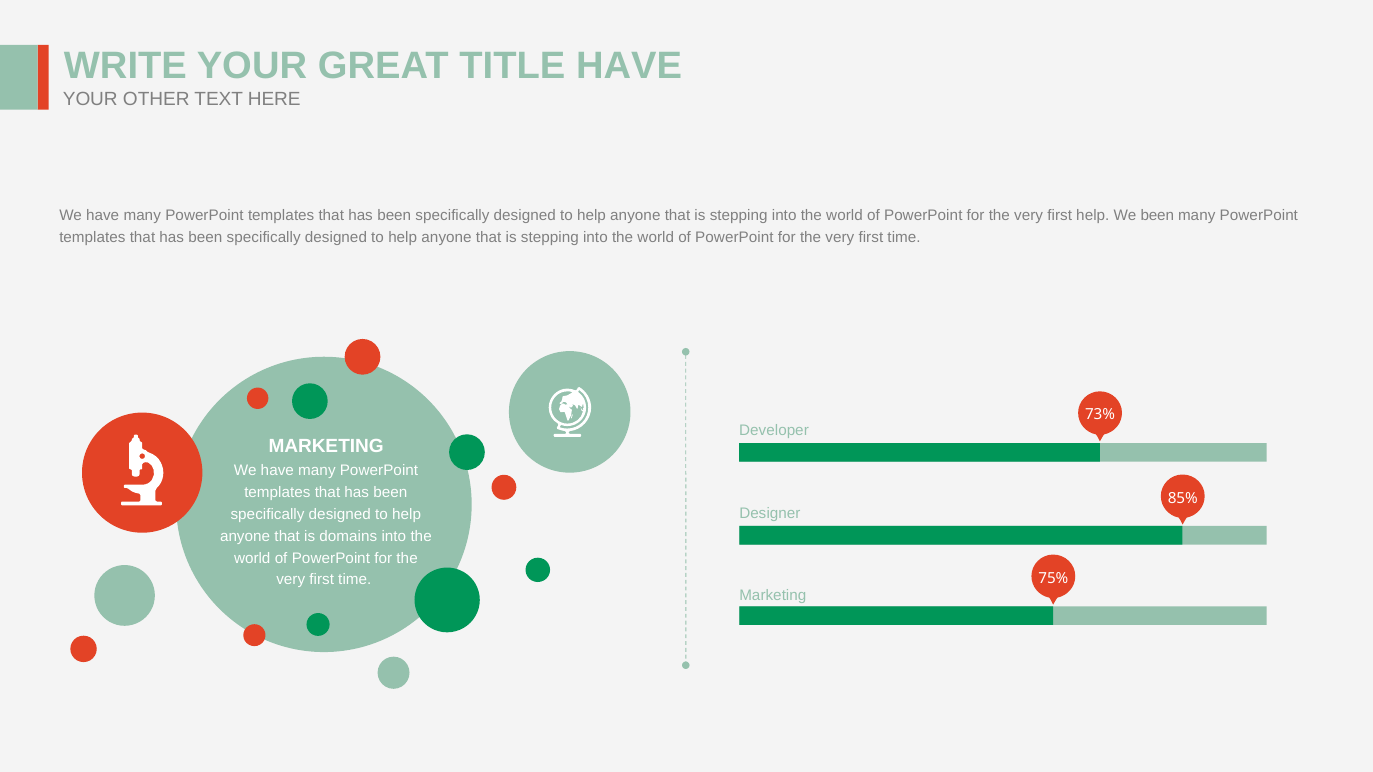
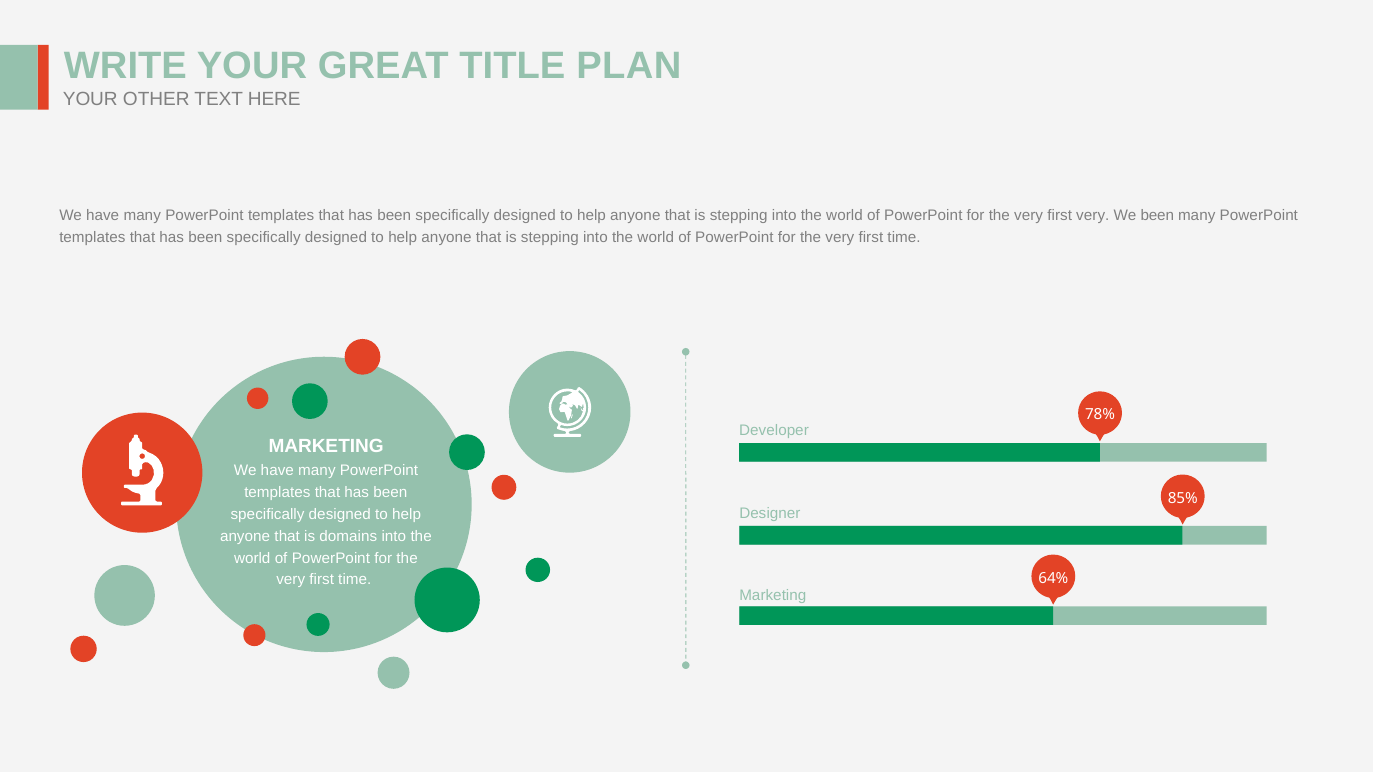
TITLE HAVE: HAVE -> PLAN (629, 66)
first help: help -> very (1093, 216)
73%: 73% -> 78% (1100, 415)
75%: 75% -> 64% (1053, 578)
